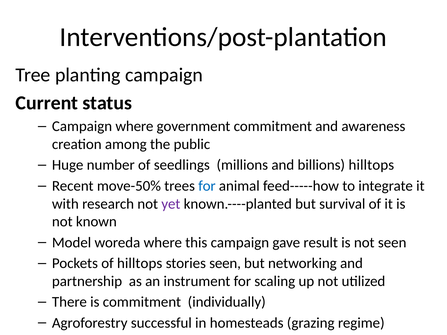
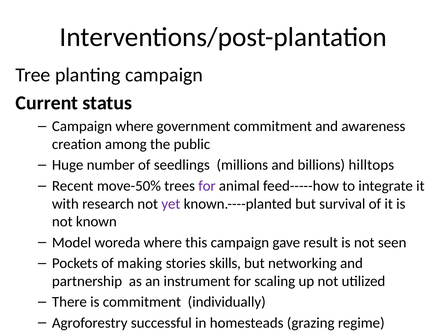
for colour: blue -> purple (207, 186)
of hilltops: hilltops -> making (140, 264)
stories seen: seen -> skills (225, 264)
